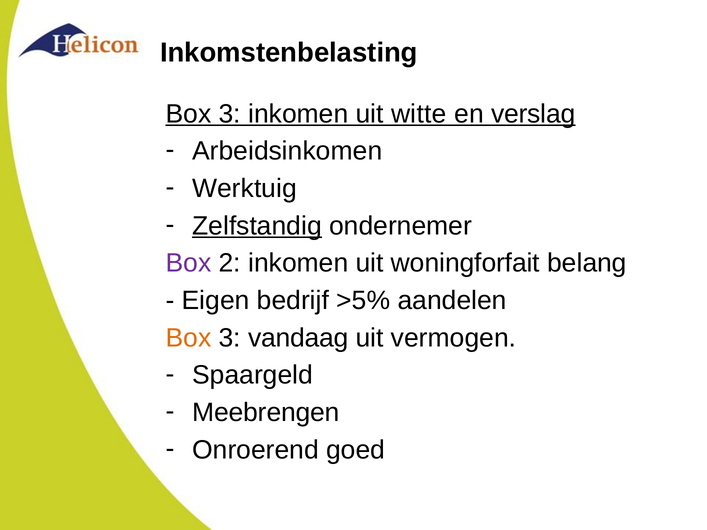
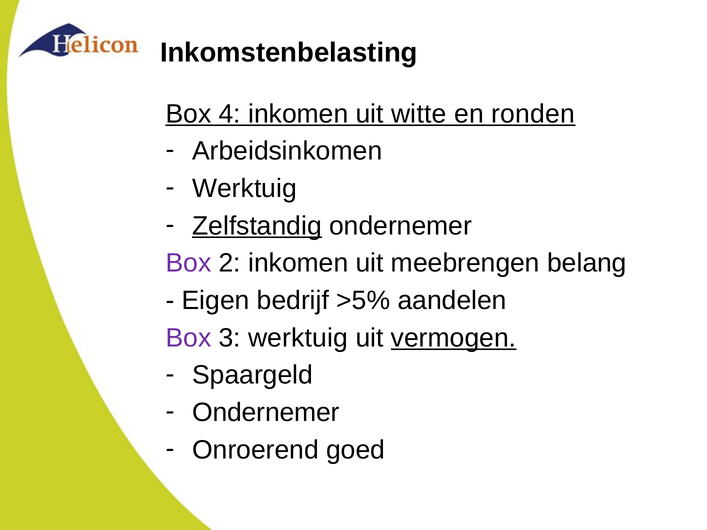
3: 3 -> 4 (230, 114)
verslag: verslag -> ronden (533, 114)
woningforfait: woningforfait -> meebrengen (465, 263)
Box colour: orange -> purple (189, 338)
3 vandaag: vandaag -> werktuig (298, 338)
vermogen underline: none -> present (454, 338)
Meebrengen: Meebrengen -> Ondernemer (266, 413)
